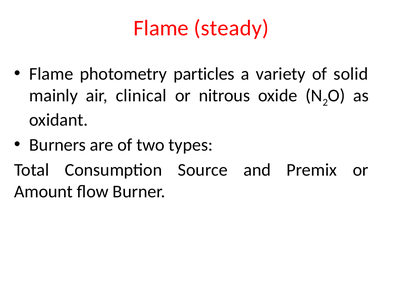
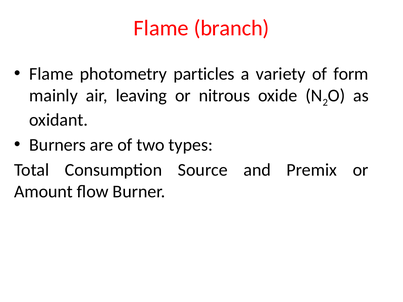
steady: steady -> branch (232, 28)
solid: solid -> form (351, 74)
clinical: clinical -> leaving (141, 96)
